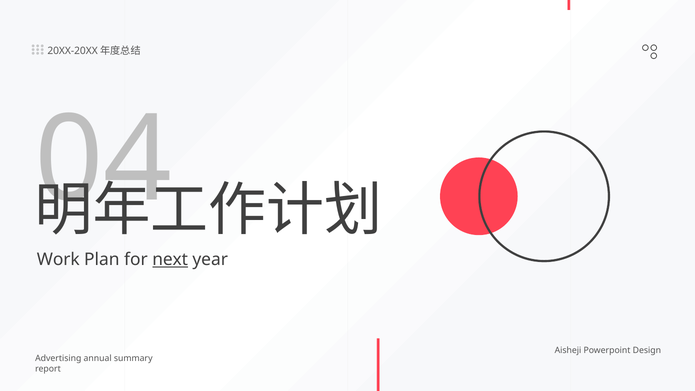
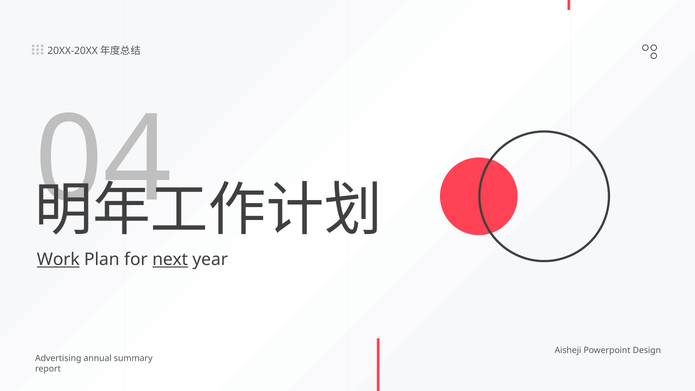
Work underline: none -> present (58, 259)
